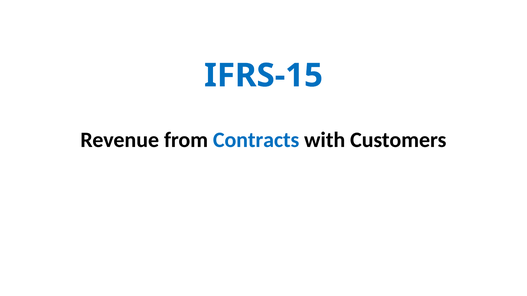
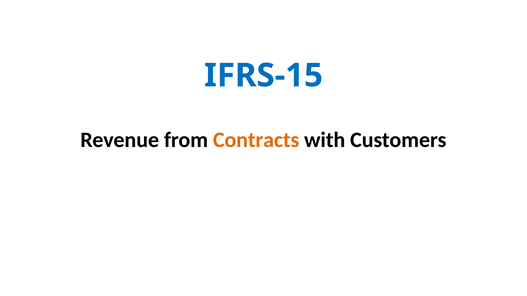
Contracts colour: blue -> orange (256, 140)
